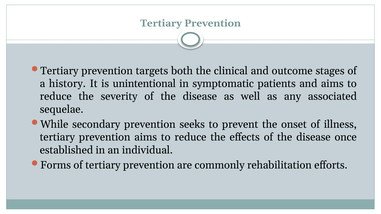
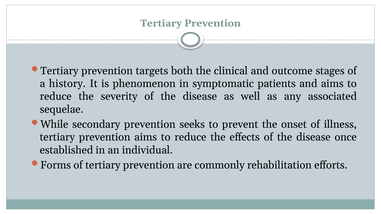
unintentional: unintentional -> phenomenon (144, 84)
